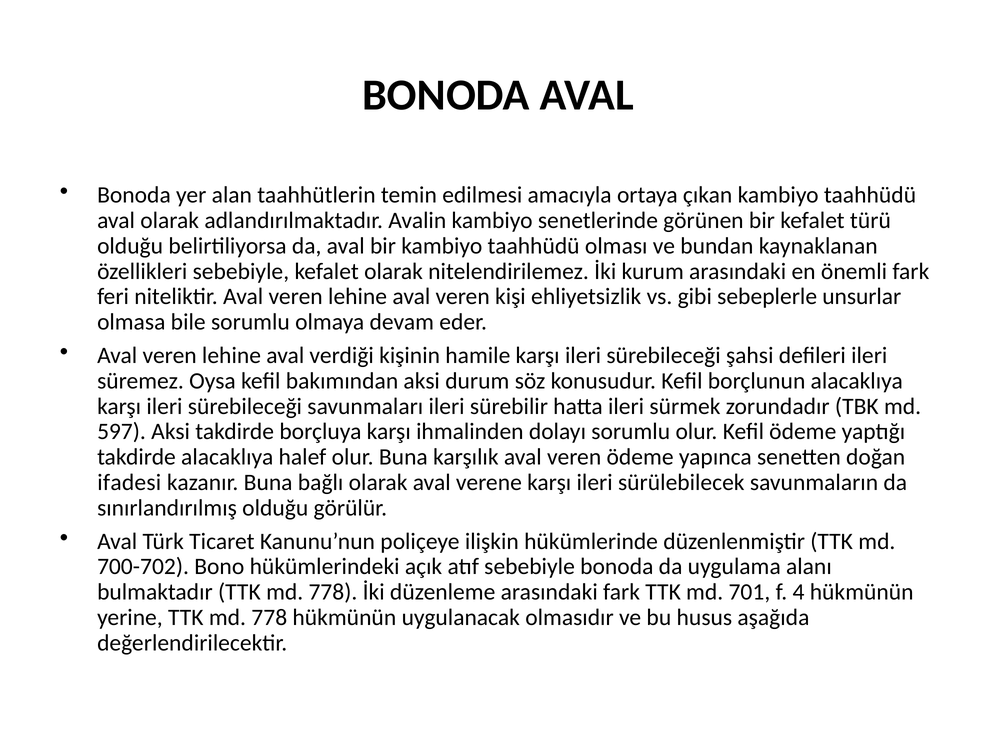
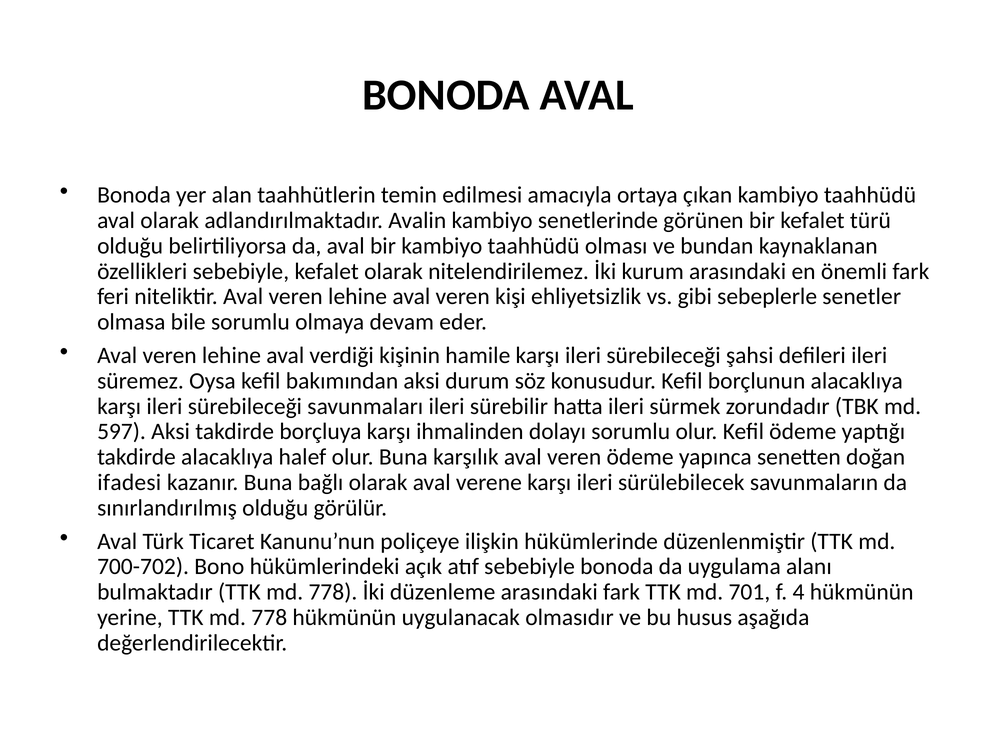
unsurlar: unsurlar -> senetler (862, 297)
